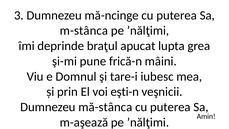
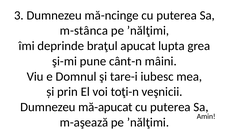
frică-n: frică-n -> cânt-n (126, 61)
eşti-n: eşti-n -> toţi-n (125, 92)
mă-stânca: mă-stânca -> mă-apucat (105, 107)
